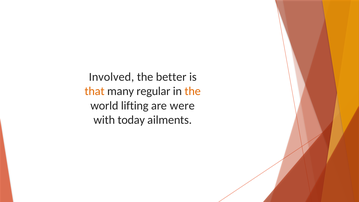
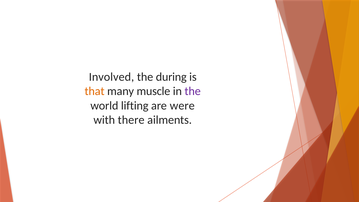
better: better -> during (171, 77)
regular: regular -> muscle (153, 91)
the colour: orange -> purple (193, 91)
today: today -> there (131, 120)
